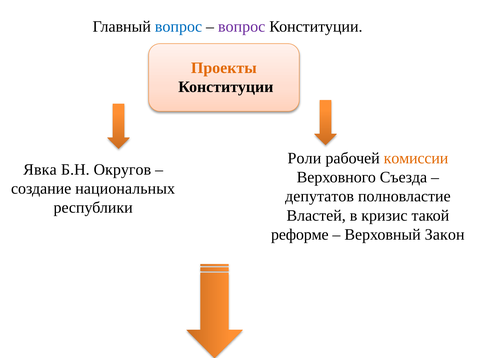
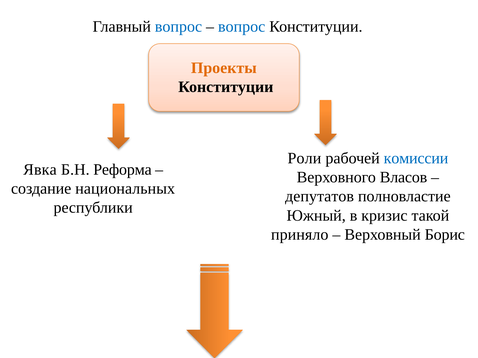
вопрос colour: purple -> blue (242, 27)
комиссии colour: orange -> blue (416, 158)
Округов: Округов -> Реформа (122, 170)
Съезда: Съезда -> Власов (404, 178)
Властей: Властей -> Южный (316, 216)
реформе: реформе -> приняло (300, 235)
Закон: Закон -> Борис (445, 235)
